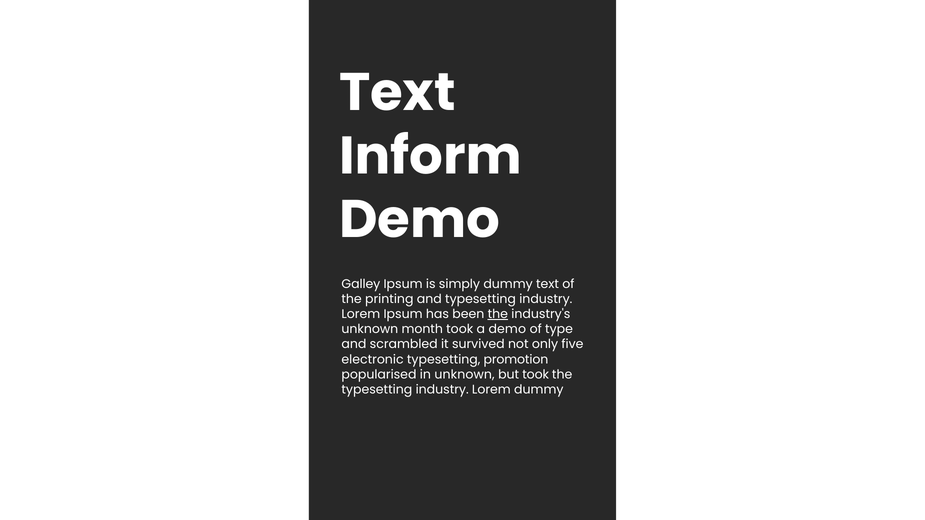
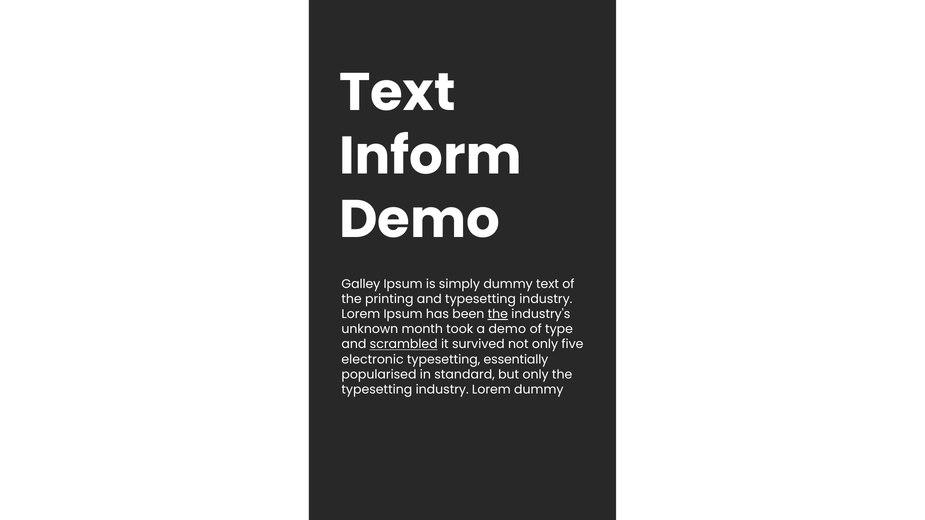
scrambled underline: none -> present (404, 345)
promotion: promotion -> essentially (516, 360)
in unknown: unknown -> standard (465, 375)
but took: took -> only (536, 375)
